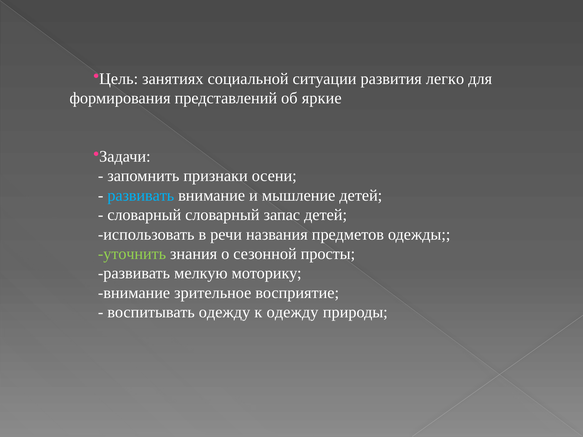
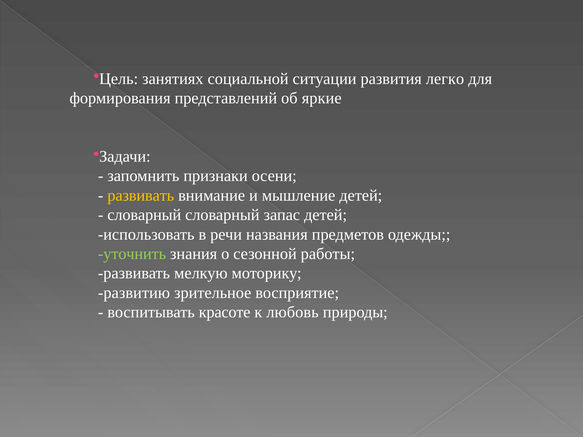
развивать colour: light blue -> yellow (141, 196)
просты: просты -> работы (328, 254)
внимание: внимание -> развитию (134, 293)
воспитывать одежду: одежду -> красоте (225, 312)
к одежду: одежду -> любовь (293, 312)
